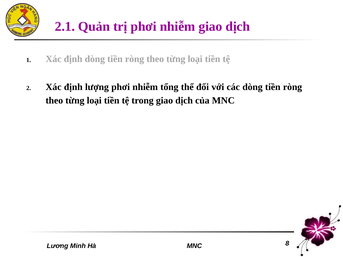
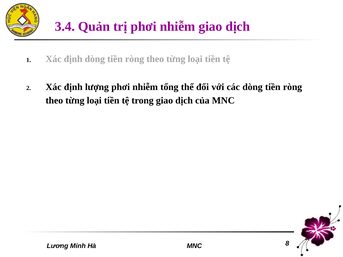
2.1: 2.1 -> 3.4 (65, 27)
